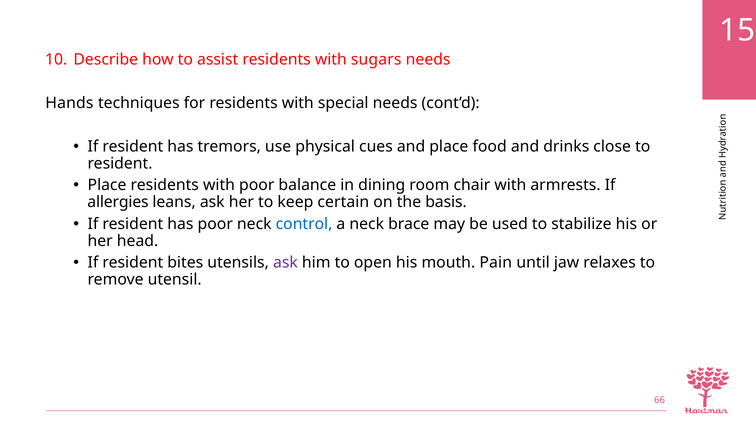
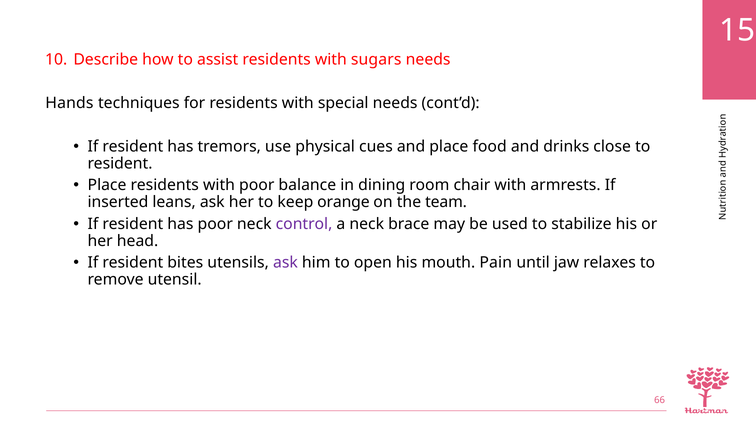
allergies: allergies -> inserted (118, 202)
certain: certain -> orange (343, 202)
basis: basis -> team (446, 202)
control colour: blue -> purple (304, 224)
